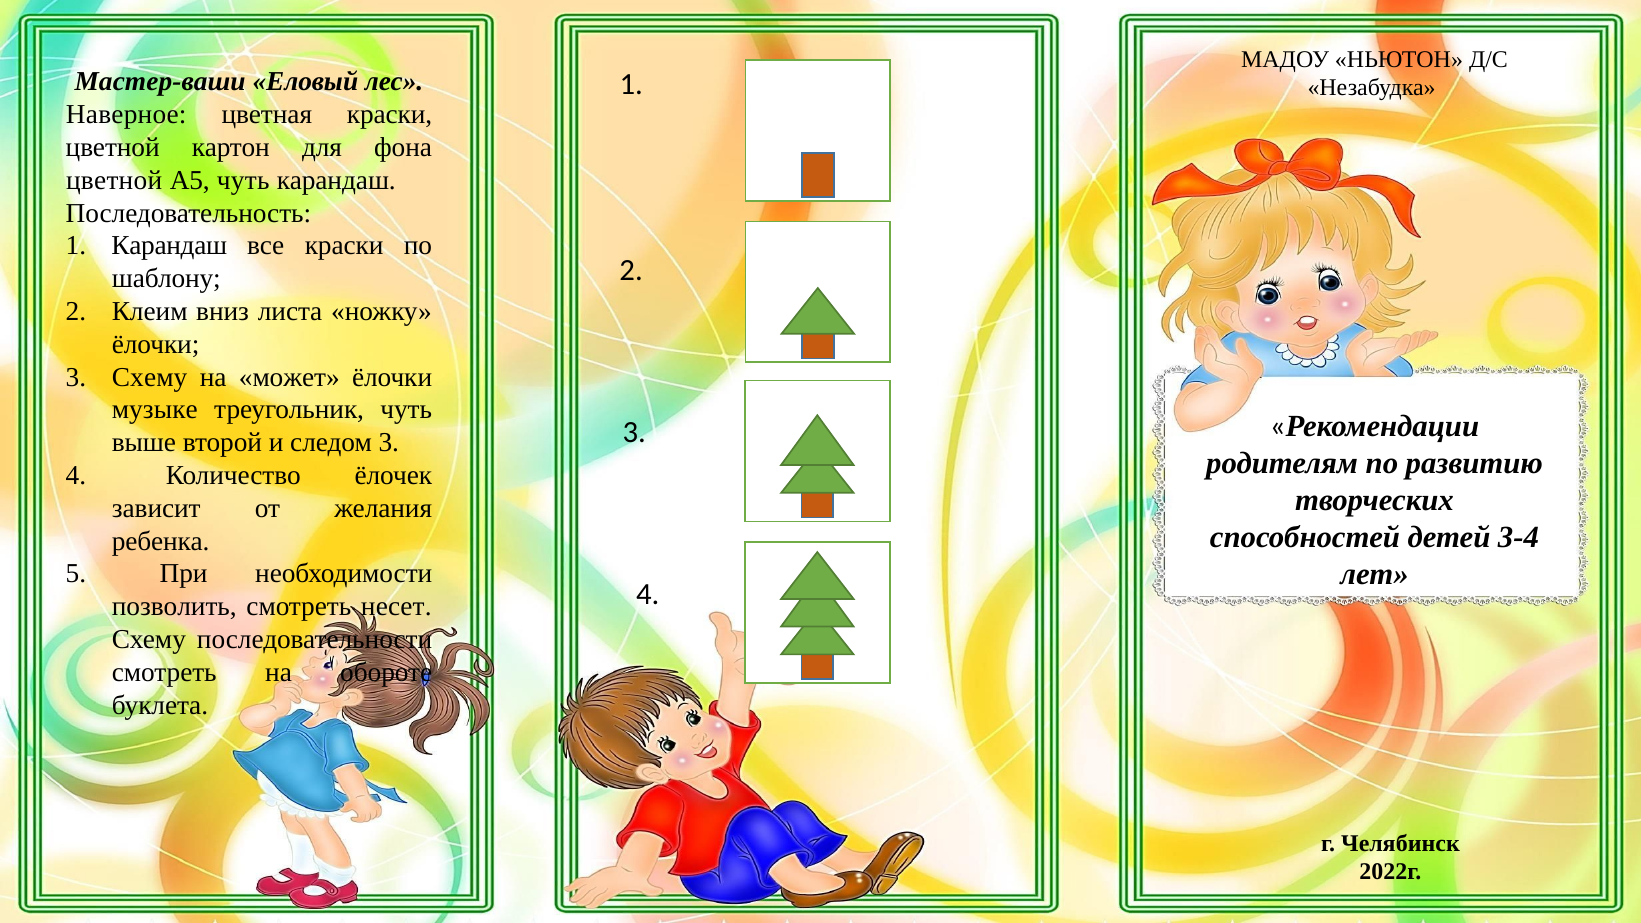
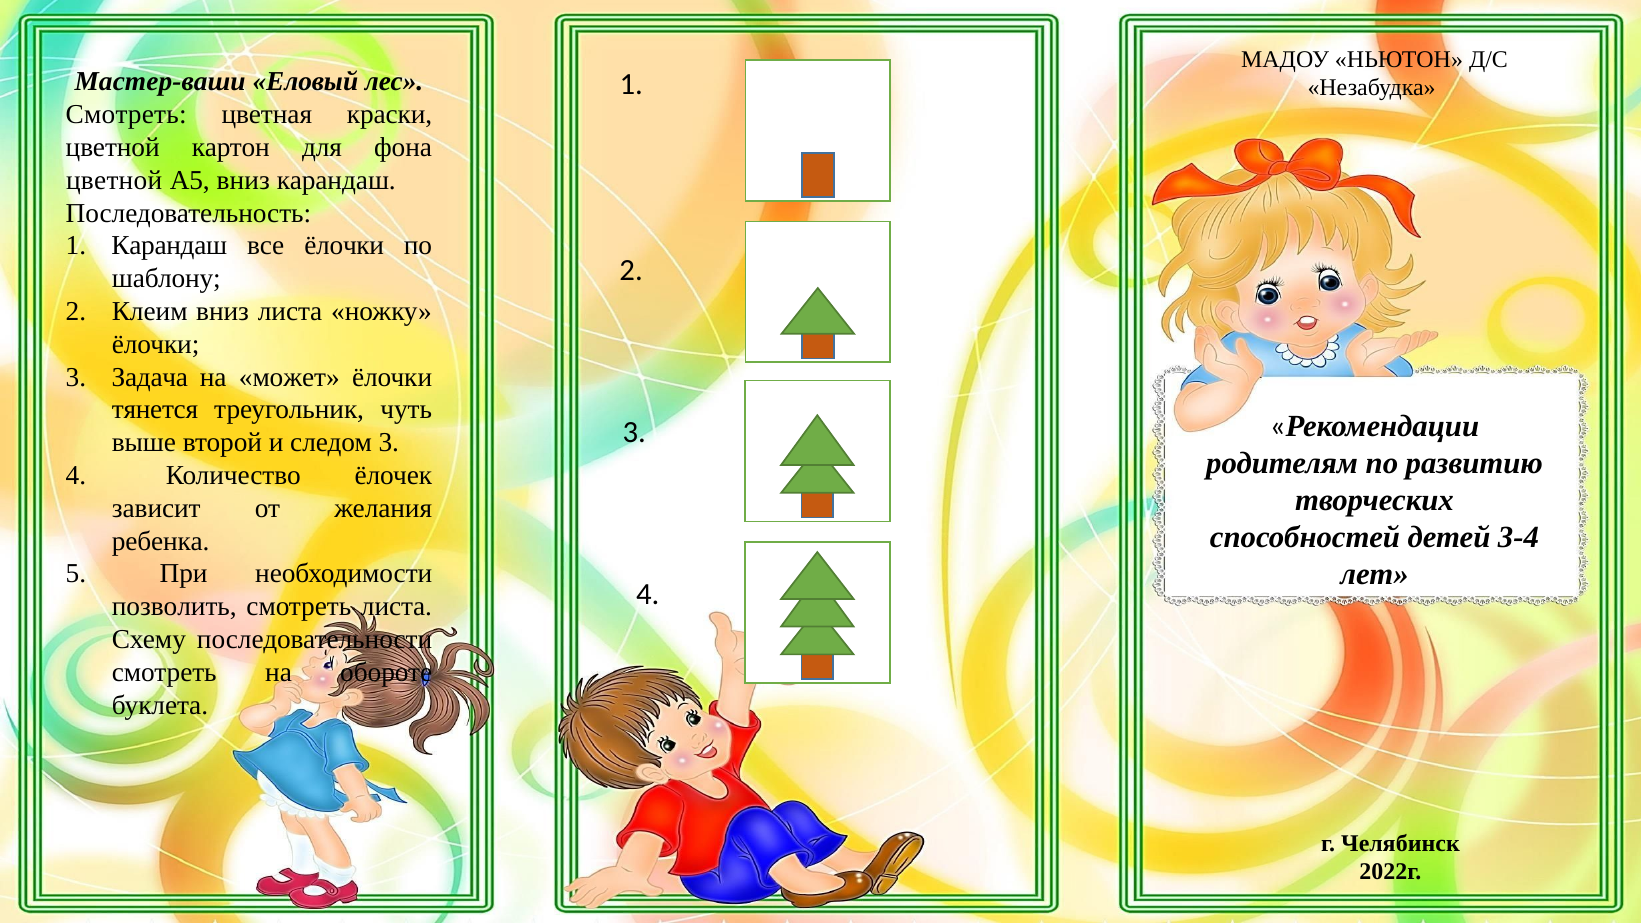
Наверное: Наверное -> Смотреть (126, 115)
А5 чуть: чуть -> вниз (243, 180)
все краски: краски -> ёлочки (344, 246)
3 Схему: Схему -> Задача (150, 377)
музыке: музыке -> тянется (155, 410)
смотреть несет: несет -> листа (396, 607)
